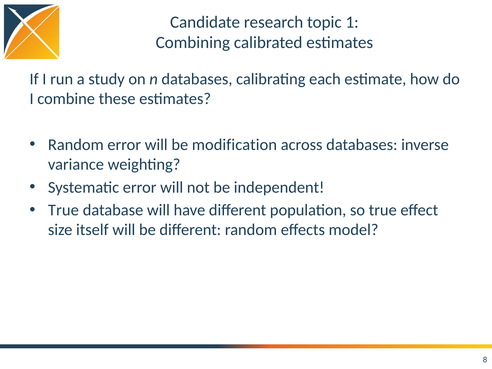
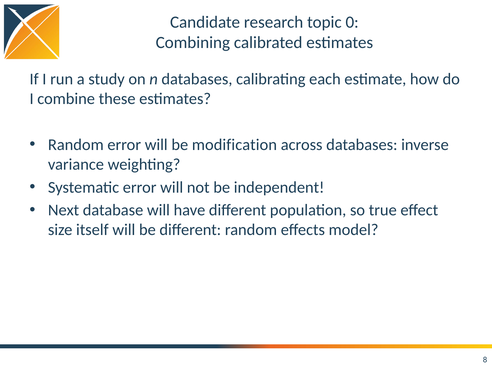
1: 1 -> 0 (352, 22)
True: True -> Next (64, 210)
